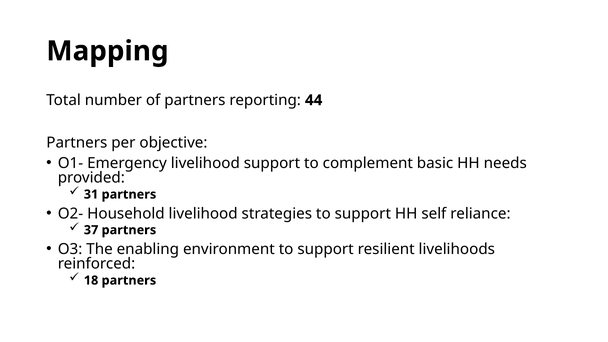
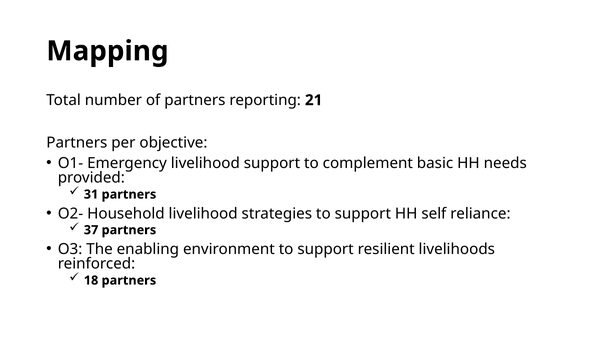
44: 44 -> 21 (314, 100)
